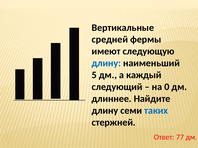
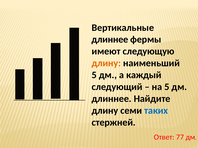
средней: средней -> длиннее (110, 40)
длину colour: blue -> orange (106, 63)
на 0: 0 -> 5 (167, 87)
